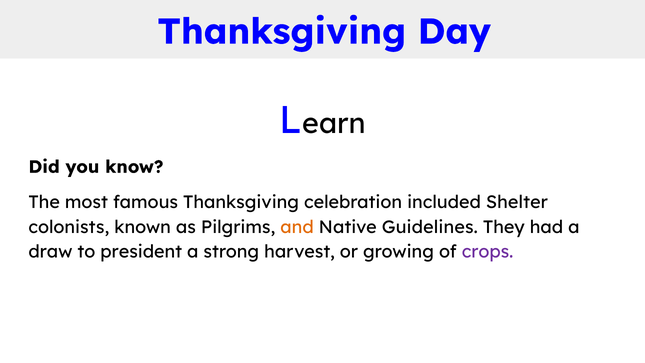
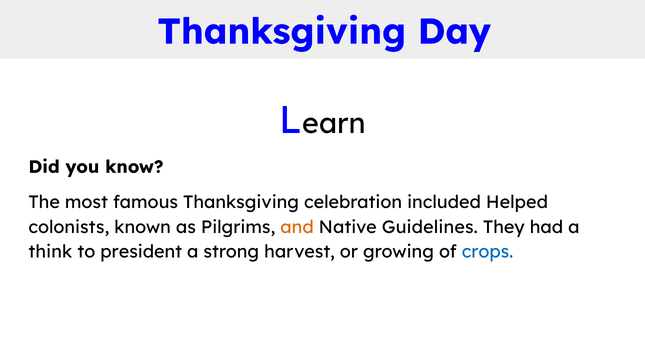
Shelter: Shelter -> Helped (517, 202)
draw: draw -> think (50, 252)
crops colour: purple -> blue (488, 252)
